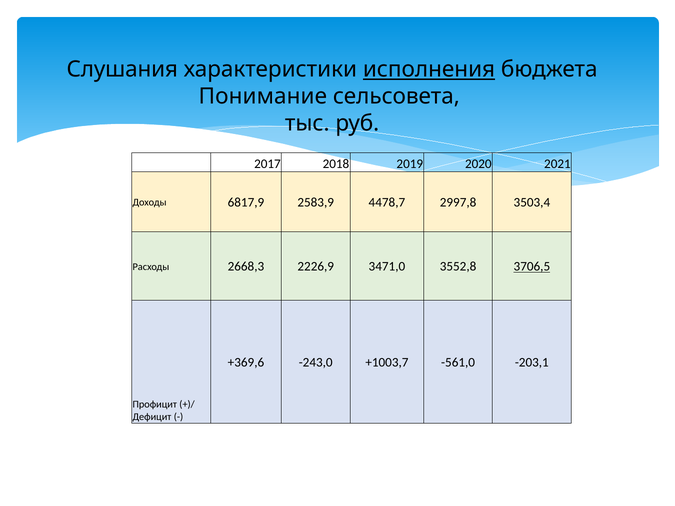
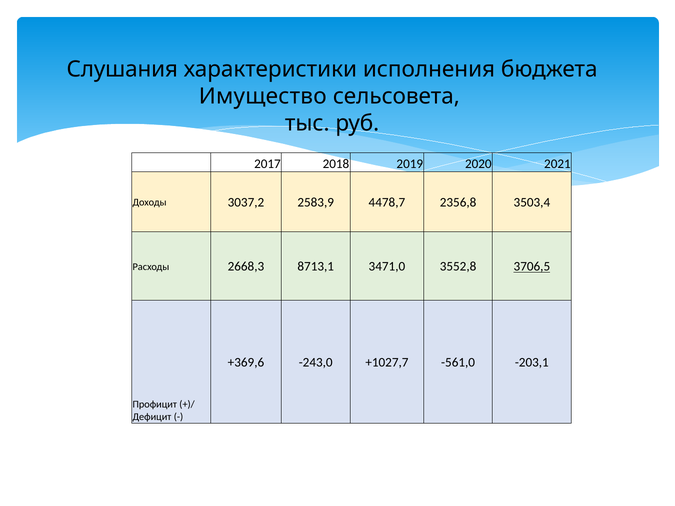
исполнения underline: present -> none (429, 70)
Понимание: Понимание -> Имущество (263, 97)
6817,9: 6817,9 -> 3037,2 (246, 202)
2997,8: 2997,8 -> 2356,8 (458, 202)
2226,9: 2226,9 -> 8713,1 (316, 267)
+1003,7: +1003,7 -> +1027,7 (387, 362)
